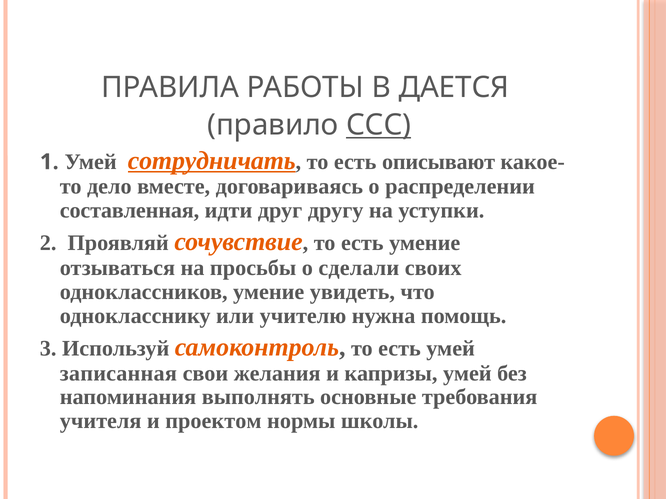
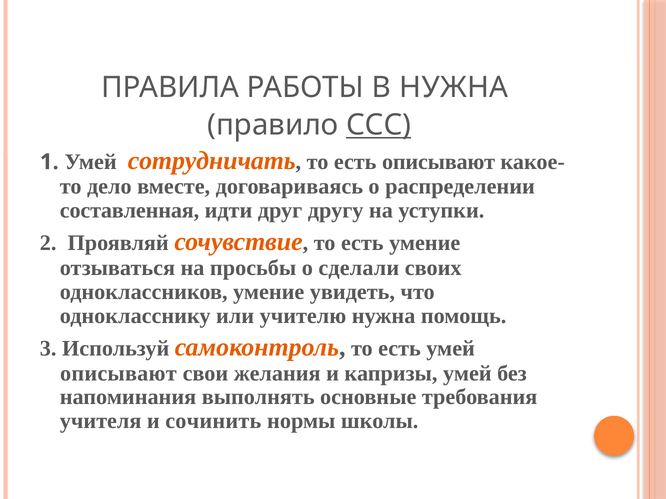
В ДАЕТСЯ: ДАЕТСЯ -> НУЖНА (454, 88)
сотрудничать underline: present -> none (212, 161)
записанная: записанная -> описывают (118, 374)
проектом: проектом -> сочинить (213, 422)
